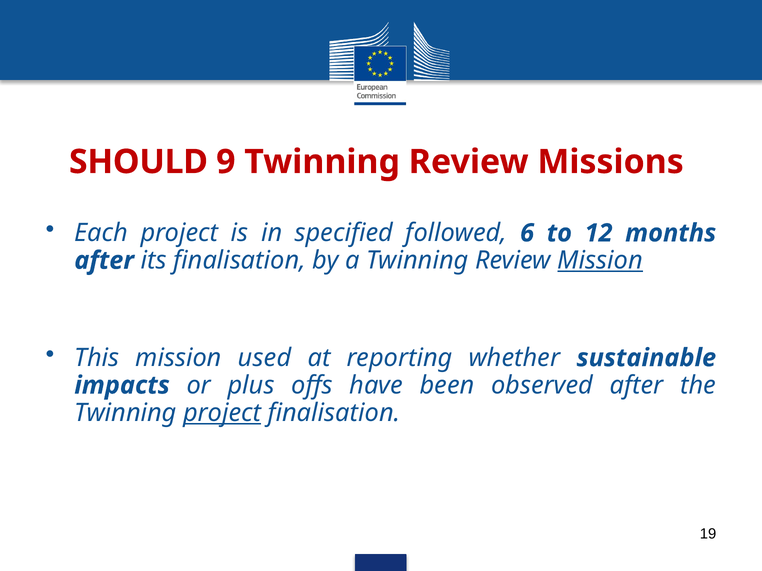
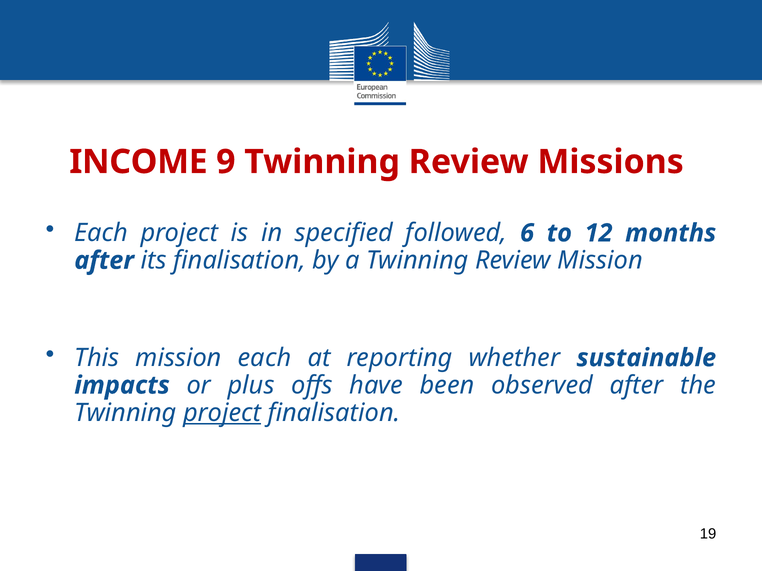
SHOULD: SHOULD -> INCOME (138, 162)
Mission underline: present -> none (600, 261)
mission used: used -> each (265, 358)
